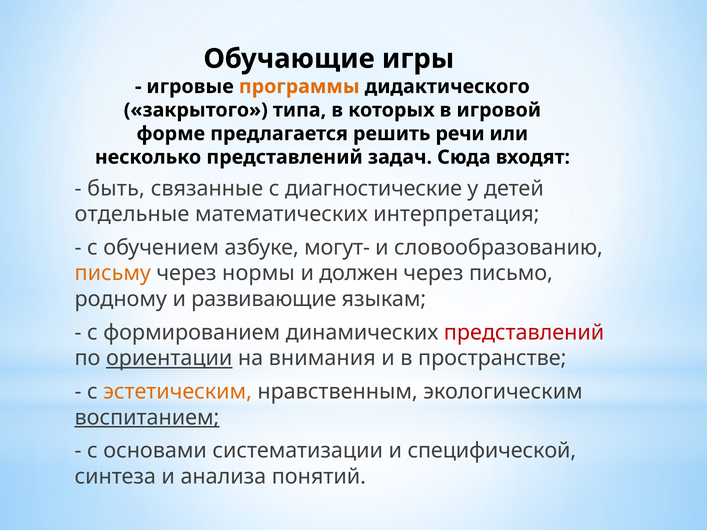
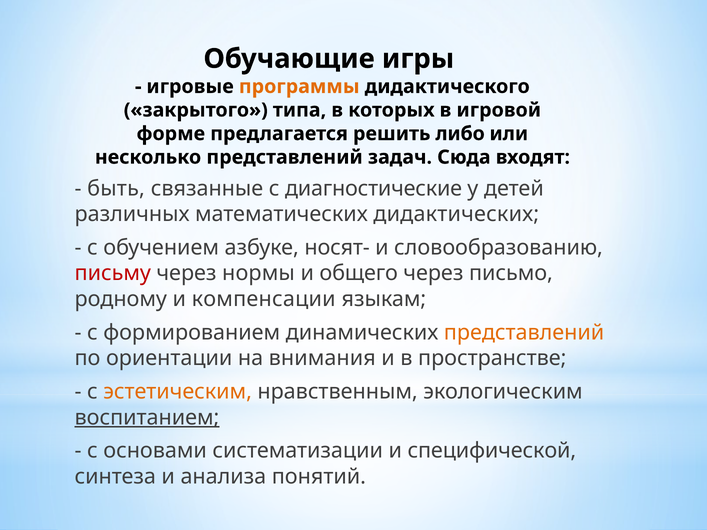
речи: речи -> либо (460, 134)
отдельные: отдельные -> различных (132, 214)
интерпретация: интерпретация -> дидактических (456, 214)
могут-: могут- -> носят- (337, 248)
письму colour: orange -> red (113, 274)
должен: должен -> общего (359, 274)
развивающие: развивающие -> компенсации (264, 299)
представлений colour: red -> orange (524, 333)
ориентации underline: present -> none (169, 359)
